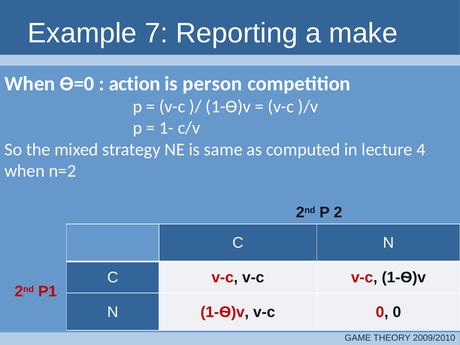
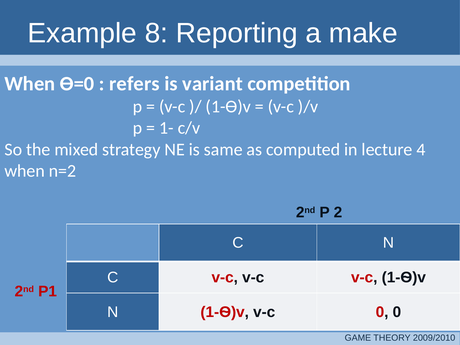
7: 7 -> 8 (156, 33)
action: action -> refers (134, 84)
person: person -> variant (213, 84)
